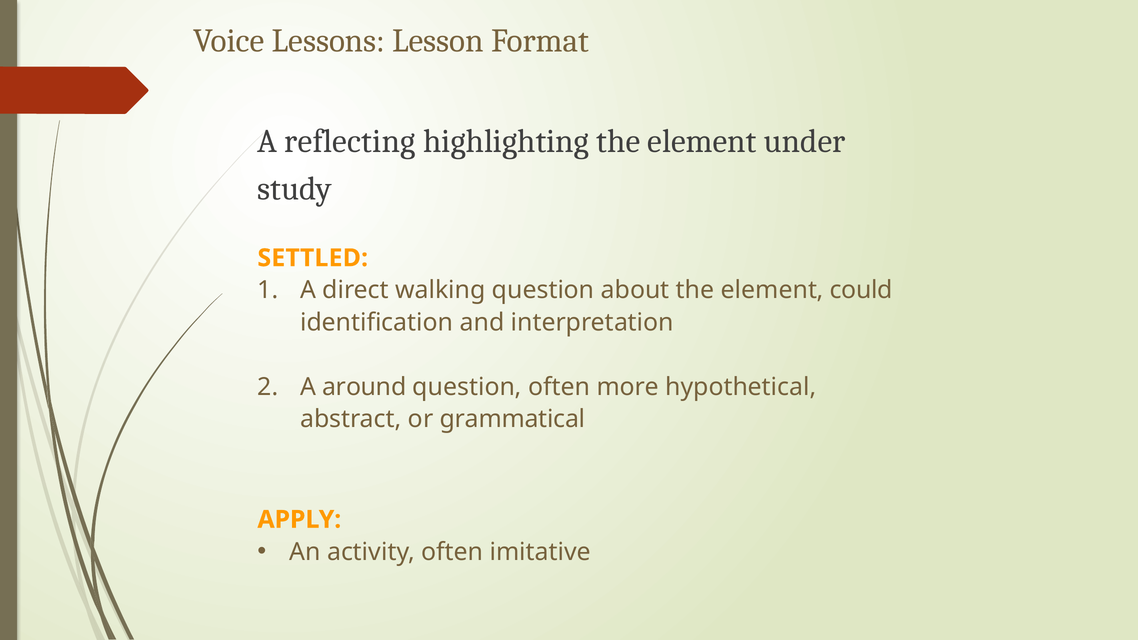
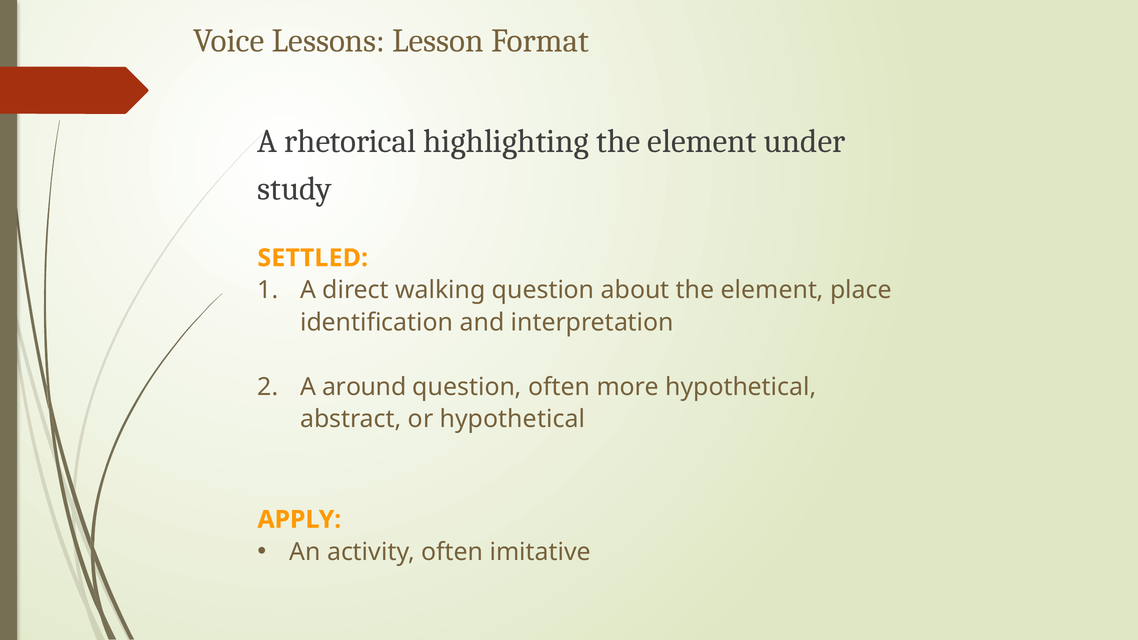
reflecting: reflecting -> rhetorical (350, 141)
could: could -> place (861, 290)
or grammatical: grammatical -> hypothetical (512, 419)
